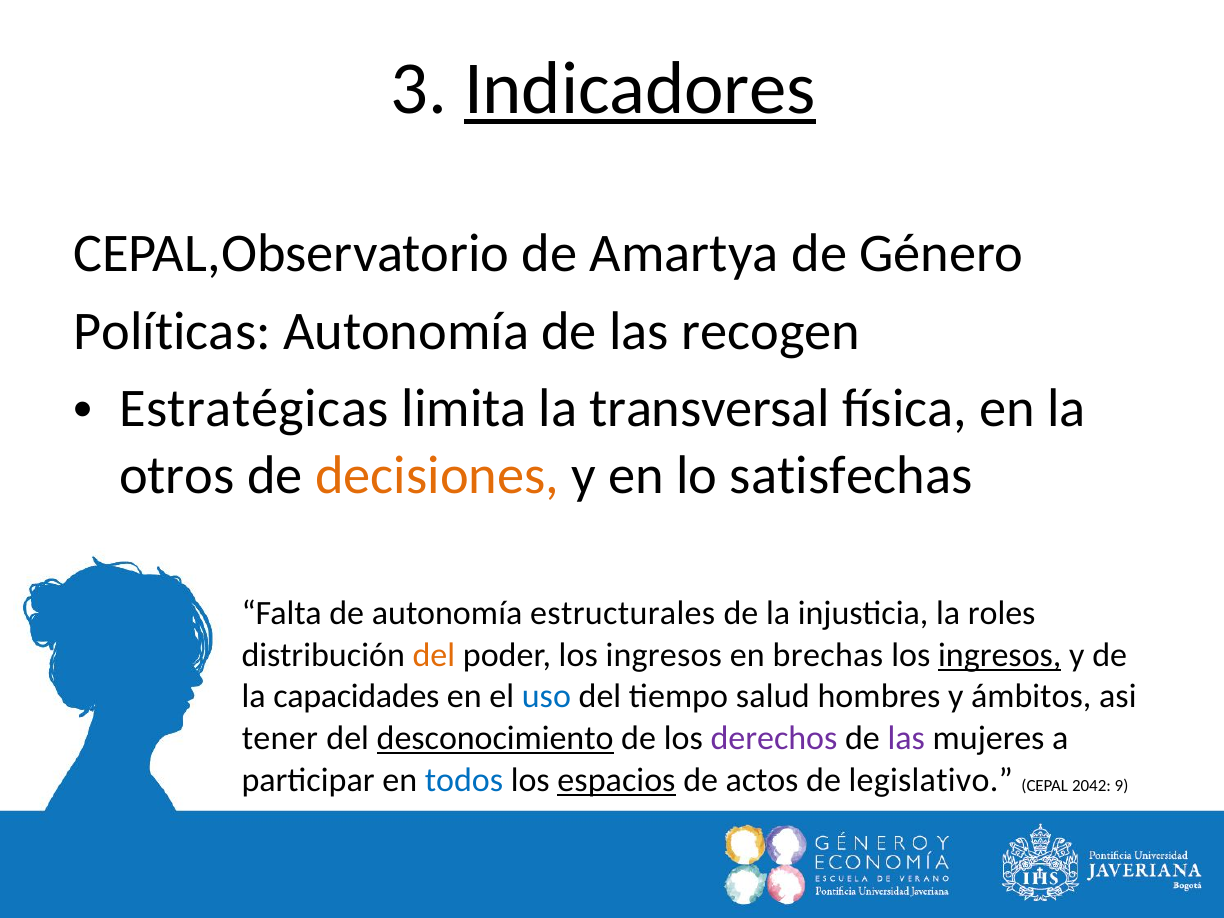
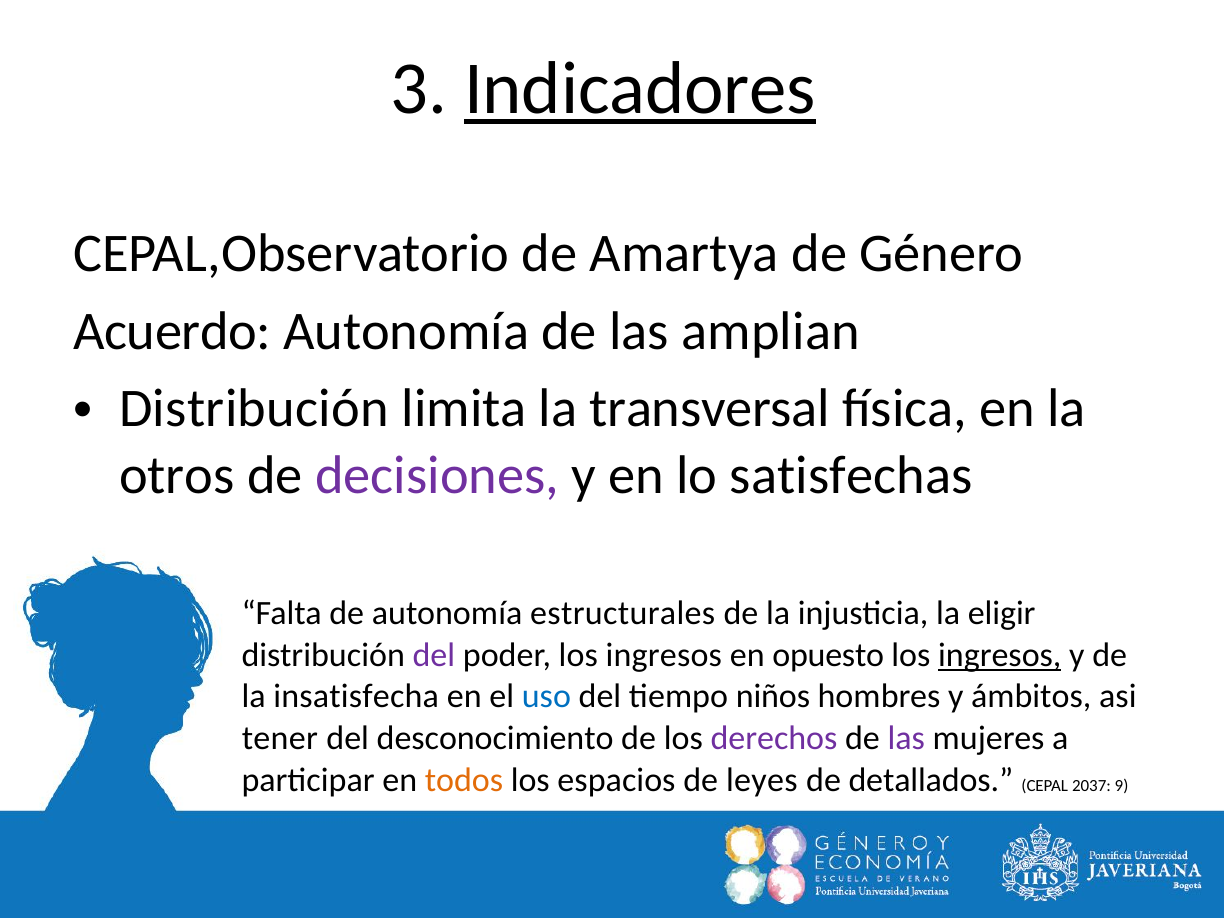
Políticas: Políticas -> Acuerdo (172, 331)
recogen: recogen -> amplian (771, 331)
Estratégicas: Estratégicas -> Distribución (254, 409)
decisiones colour: orange -> purple (437, 475)
roles: roles -> eligir (1002, 613)
del colour: orange -> purple (434, 655)
brechas: brechas -> opuesto (828, 655)
capacidades: capacidades -> insatisfecha (356, 697)
salud: salud -> niños (773, 697)
desconocimiento underline: present -> none (495, 738)
todos colour: blue -> orange (464, 780)
espacios underline: present -> none (617, 780)
actos: actos -> leyes (762, 780)
legislativo: legislativo -> detallados (931, 780)
2042: 2042 -> 2037 (1091, 786)
